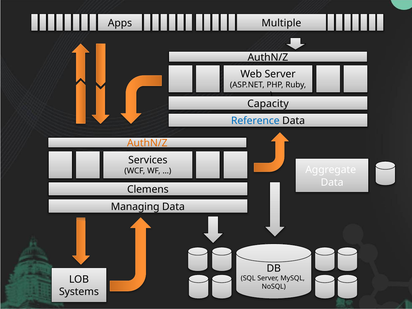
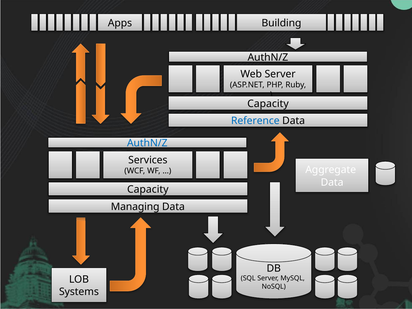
Multiple: Multiple -> Building (281, 23)
AuthN/Z colour: orange -> blue (147, 143)
Clemens: Clemens -> Capacity (148, 190)
